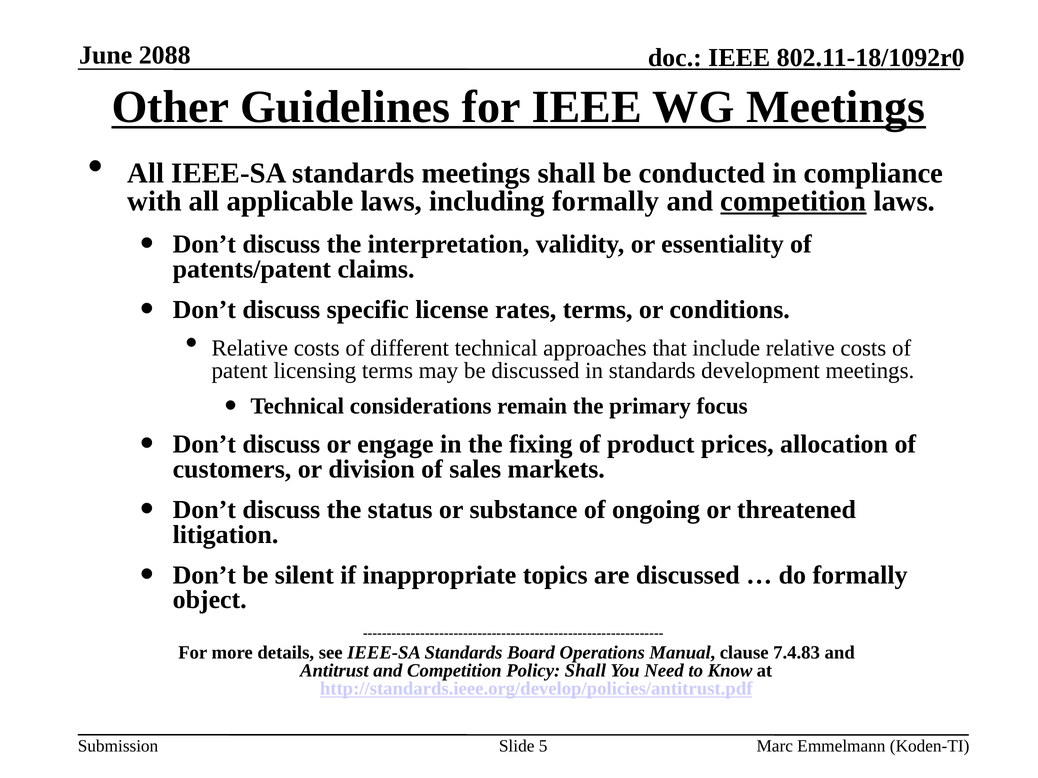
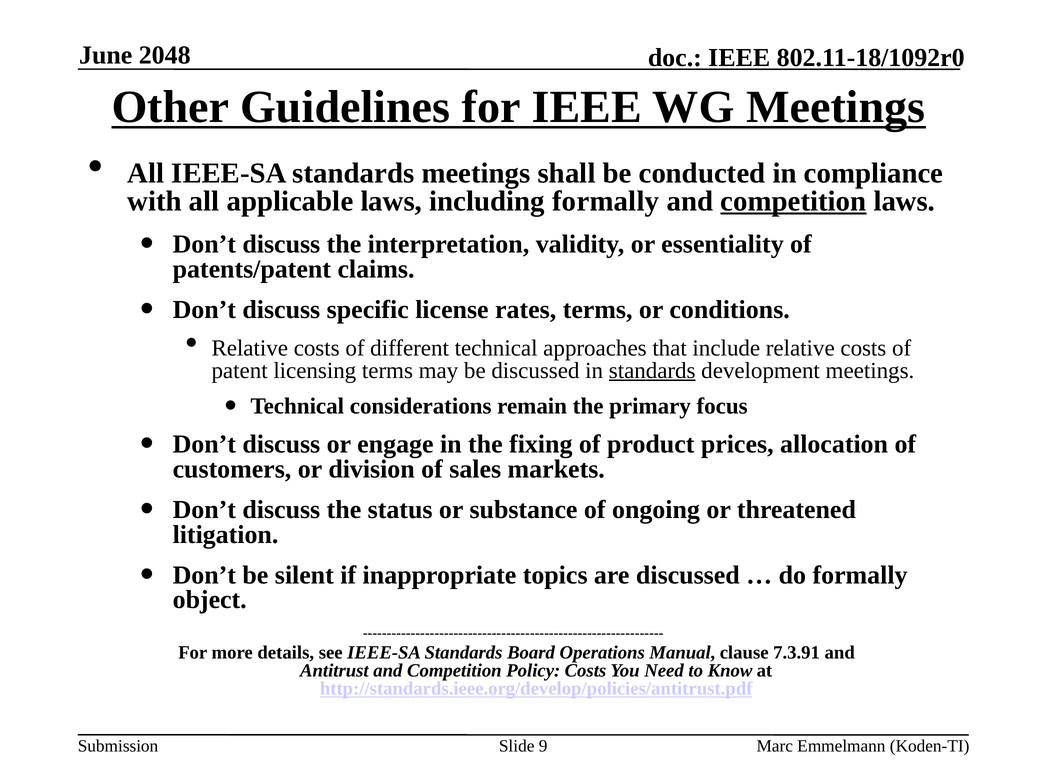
2088: 2088 -> 2048 (165, 55)
standards underline: none -> present (652, 371)
7.4.83: 7.4.83 -> 7.3.91 (797, 653)
Policy Shall: Shall -> Costs (585, 671)
5: 5 -> 9 (543, 747)
